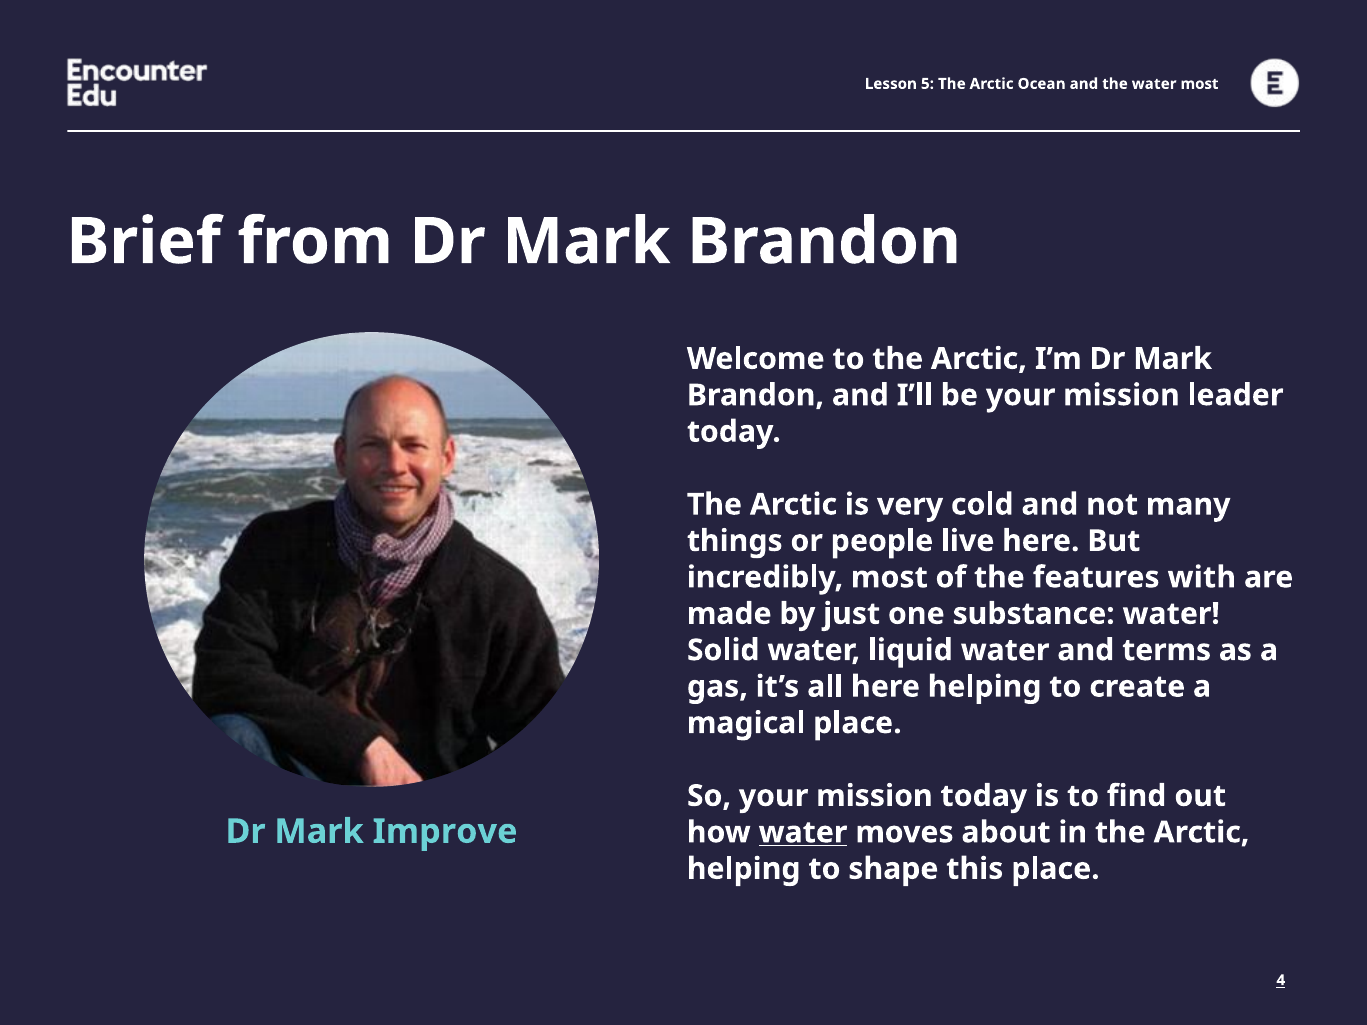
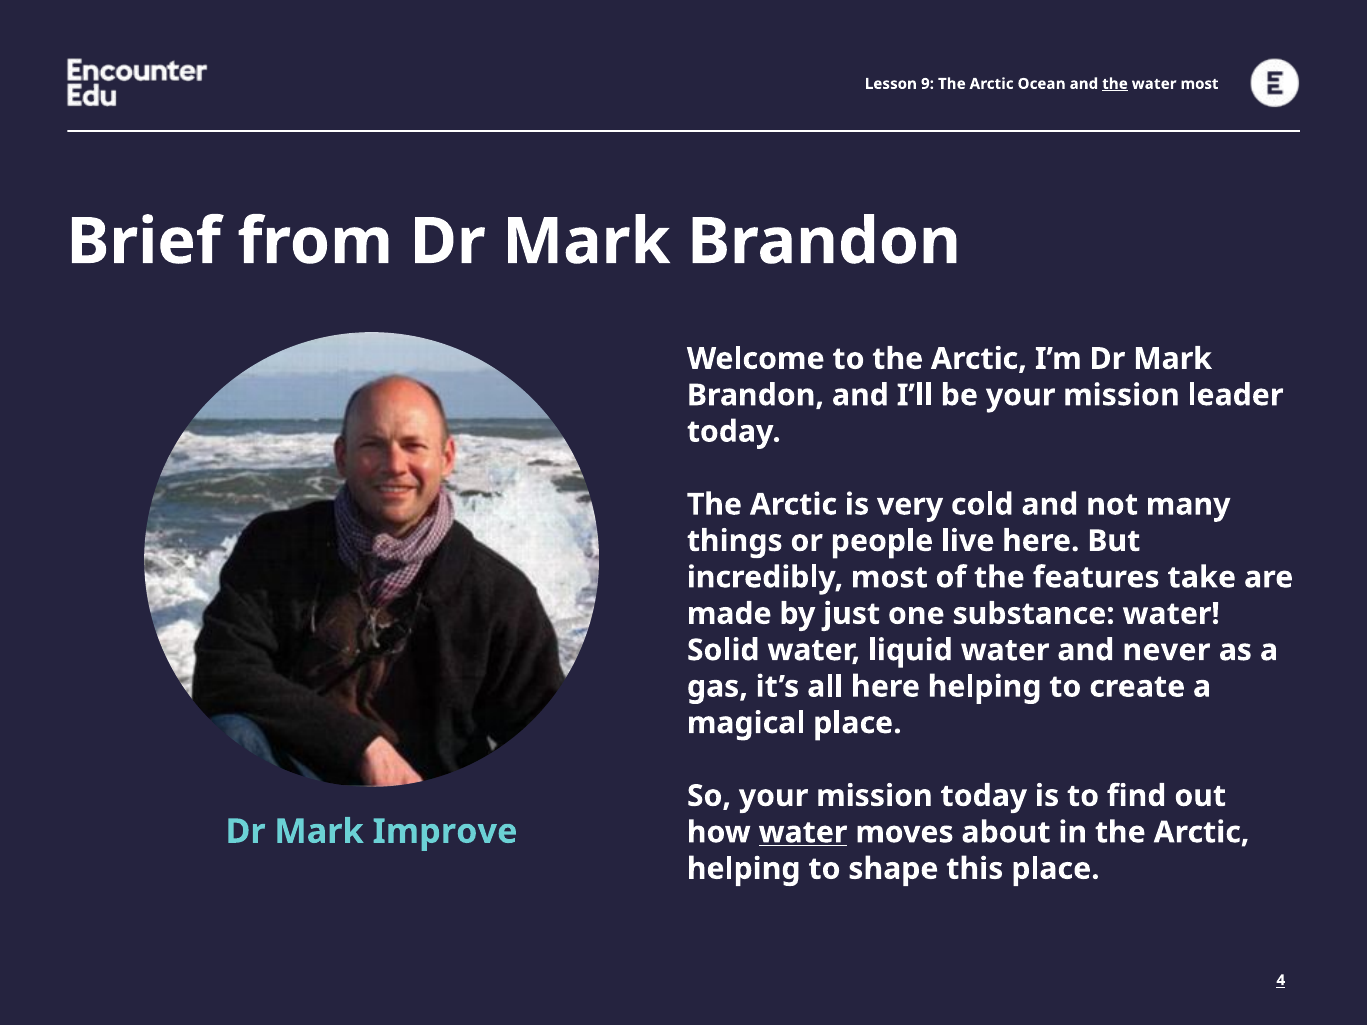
5: 5 -> 9 (927, 84)
the underline: none -> present (1115, 84)
with: with -> take (1202, 578)
terms: terms -> never (1166, 650)
